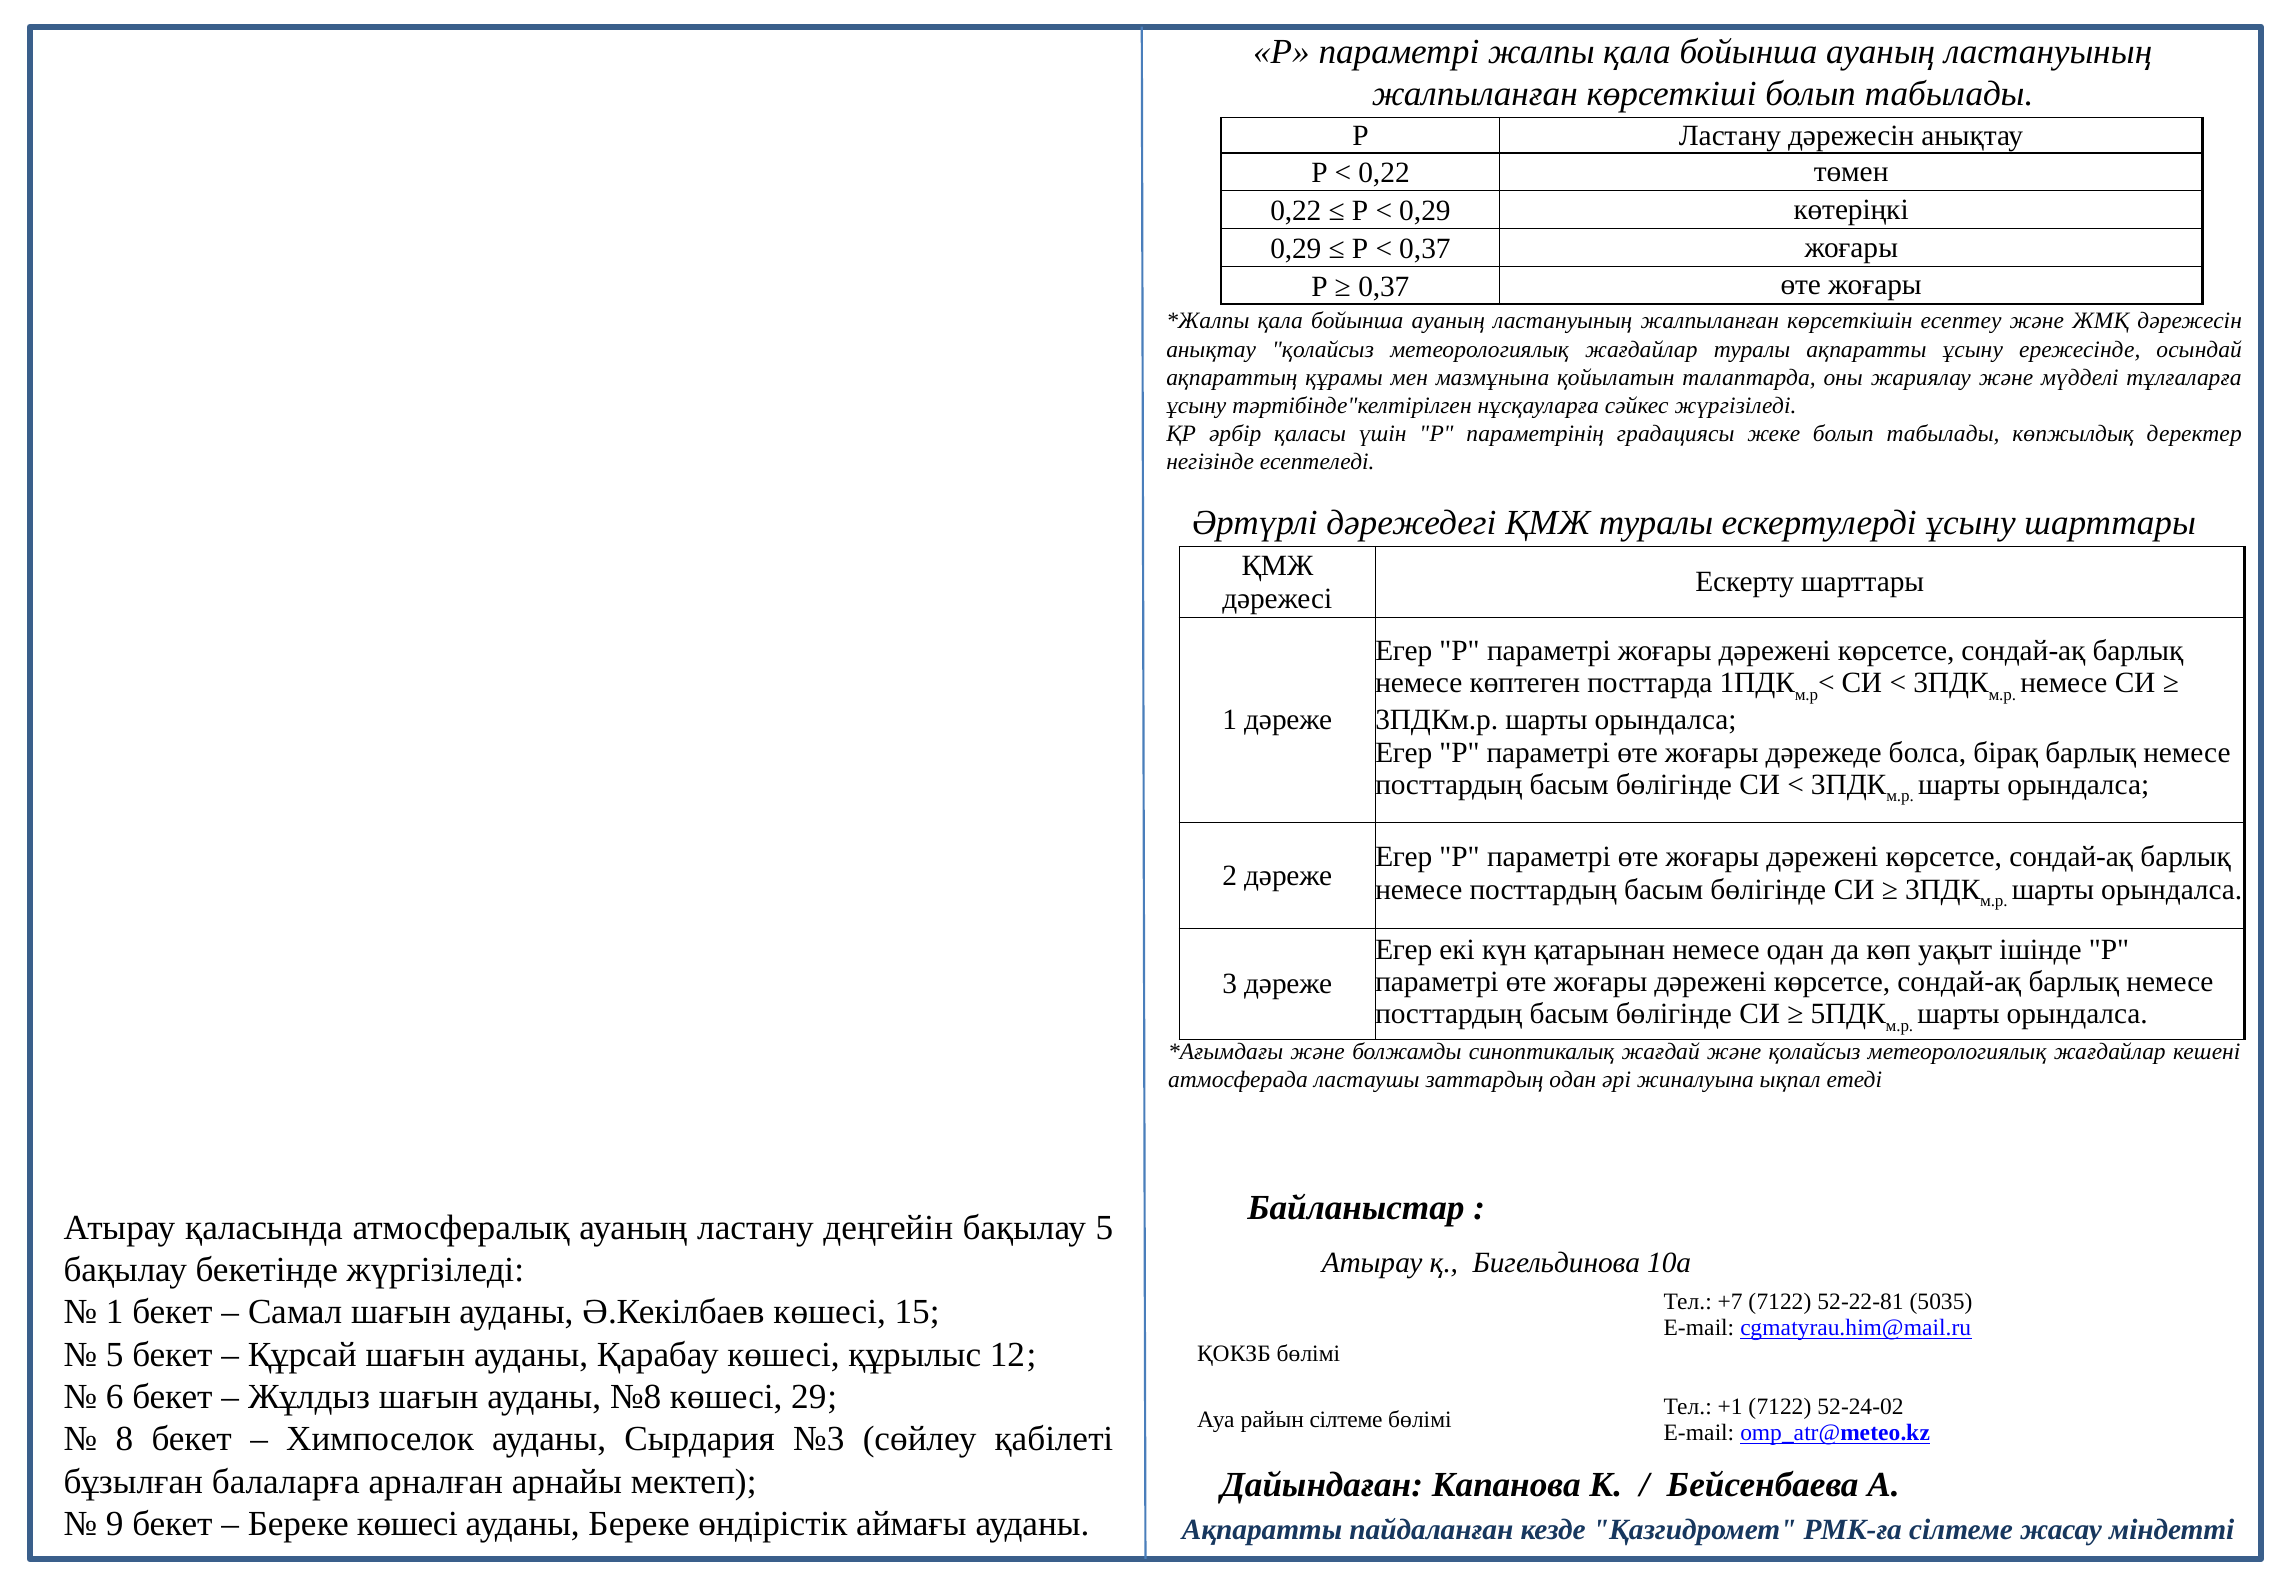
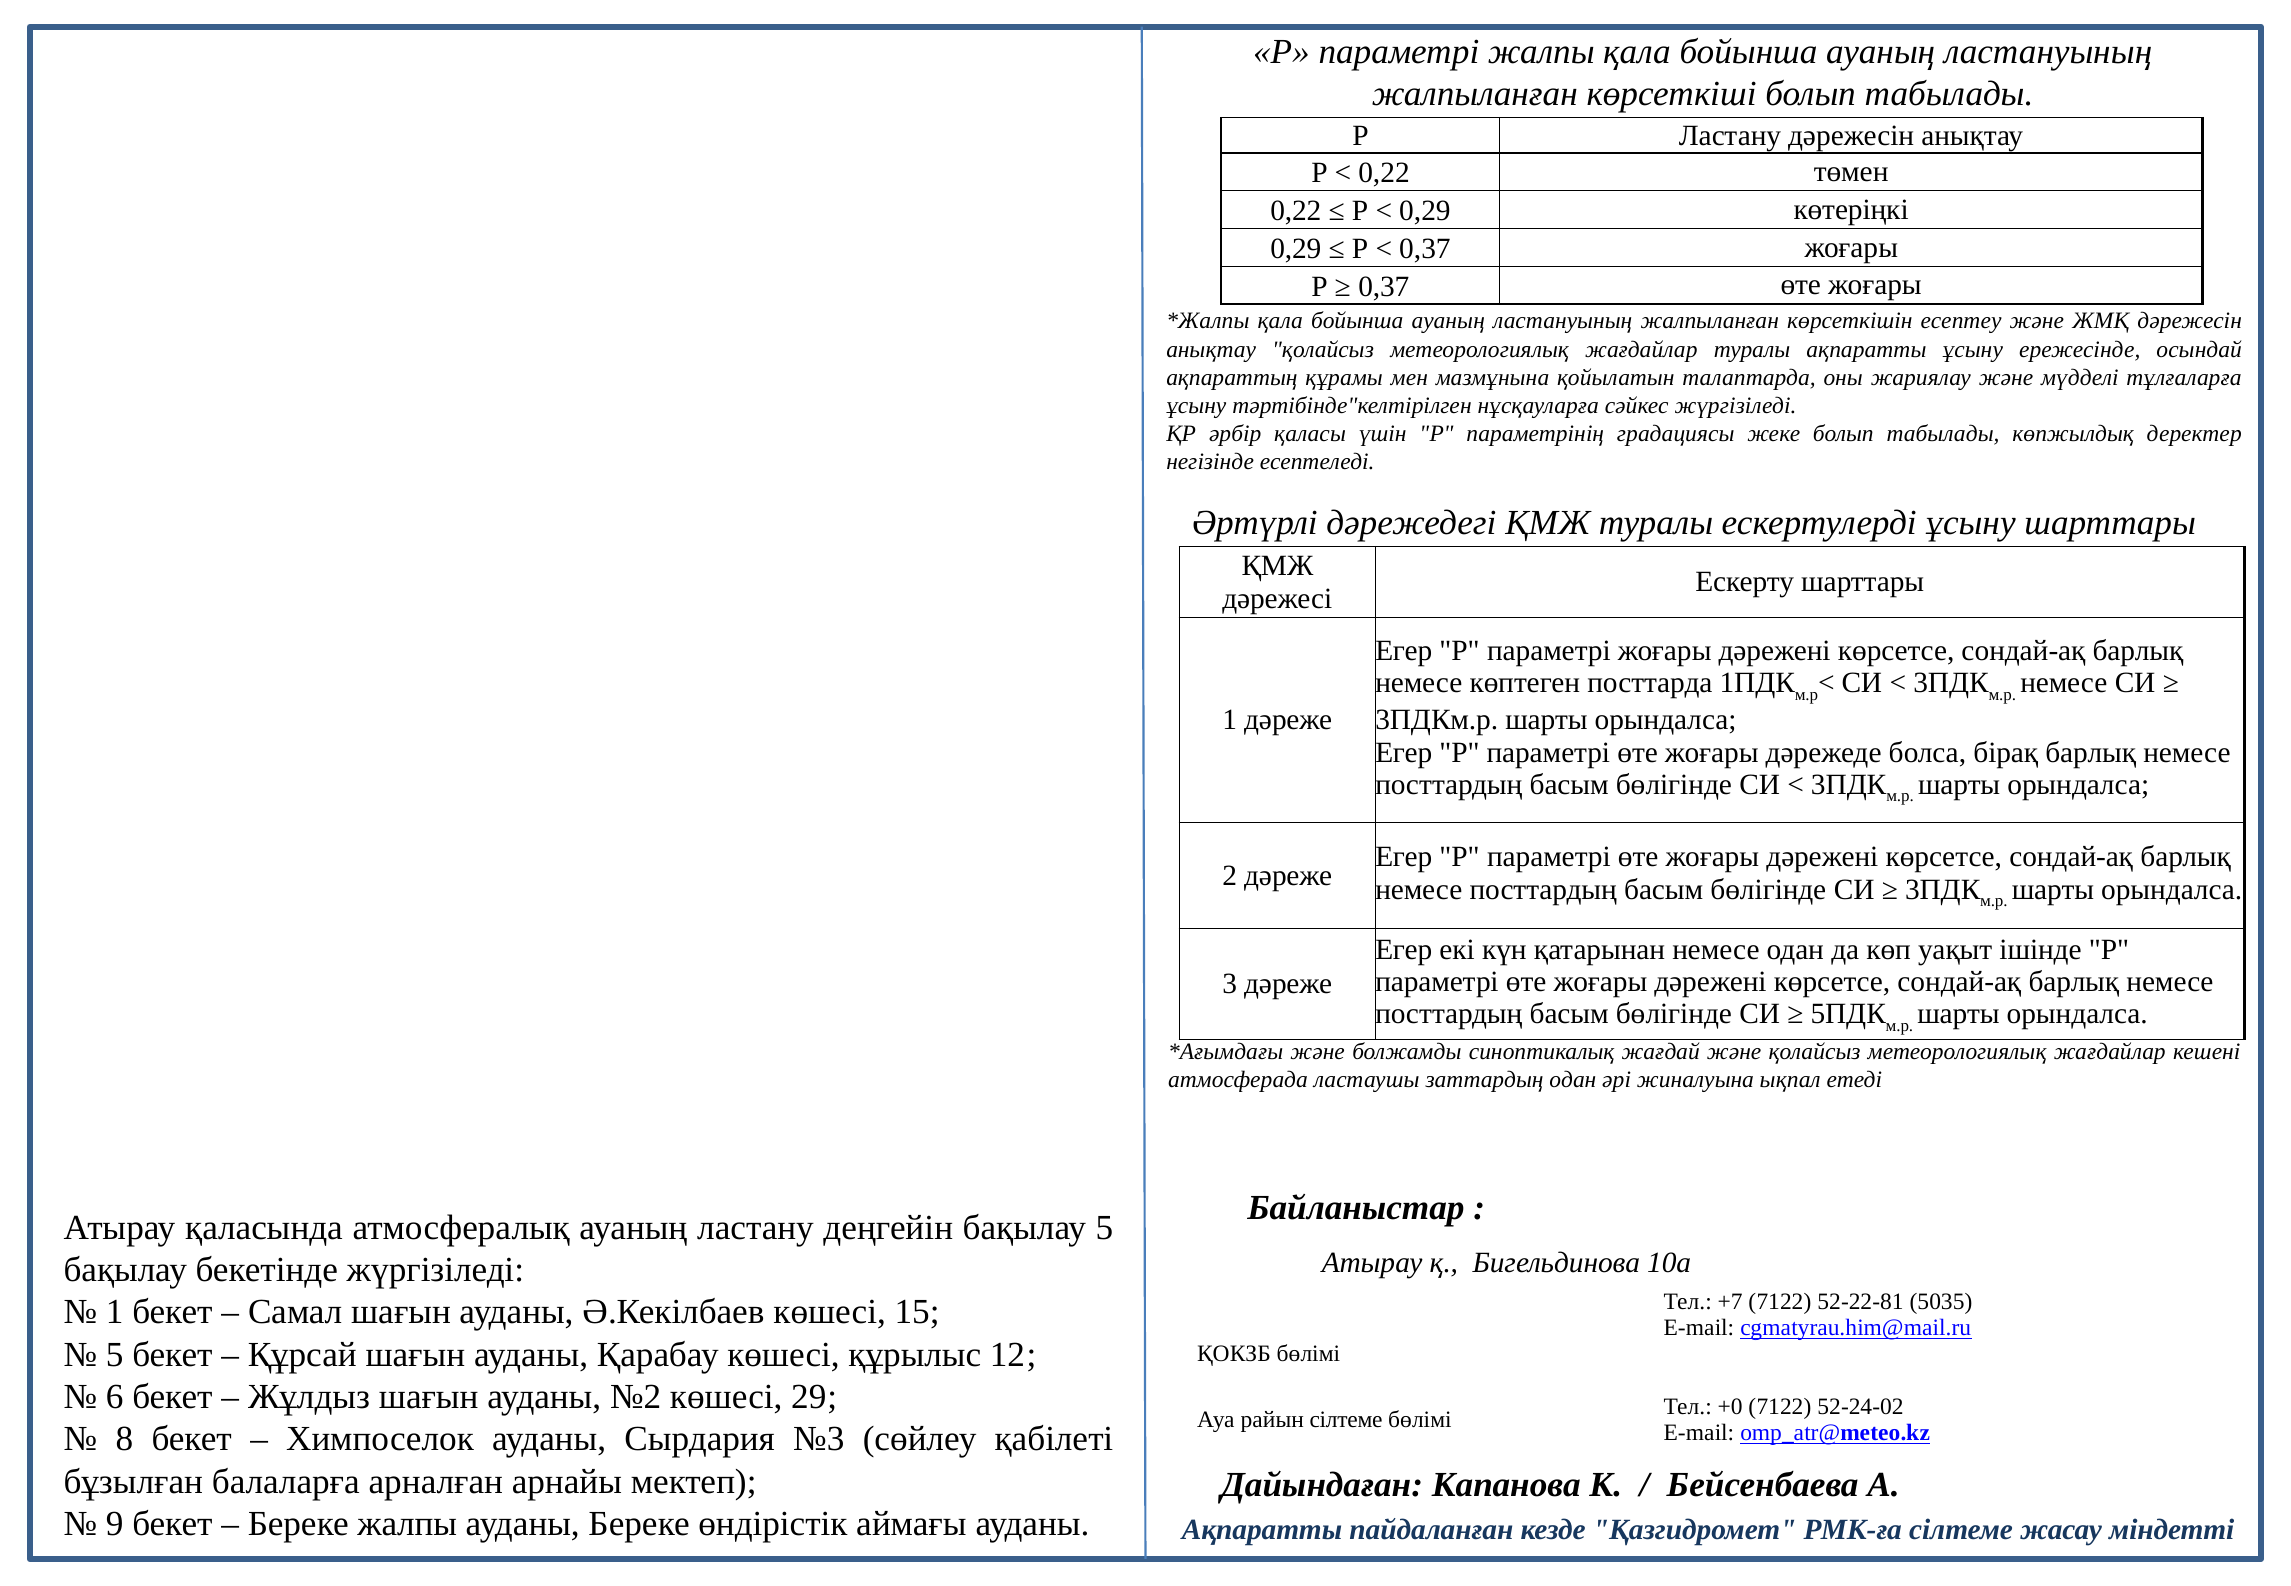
№8: №8 -> №2 (636, 1397)
+1: +1 -> +0 (1730, 1407)
Береке көшесі: көшесі -> жалпы (407, 1524)
